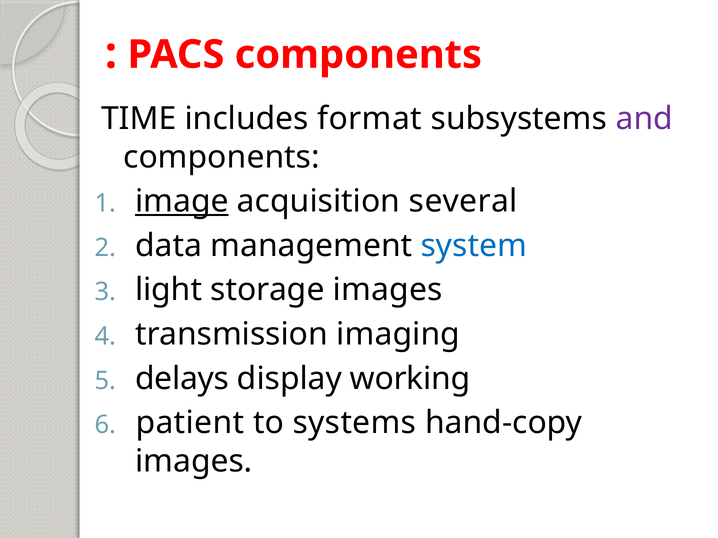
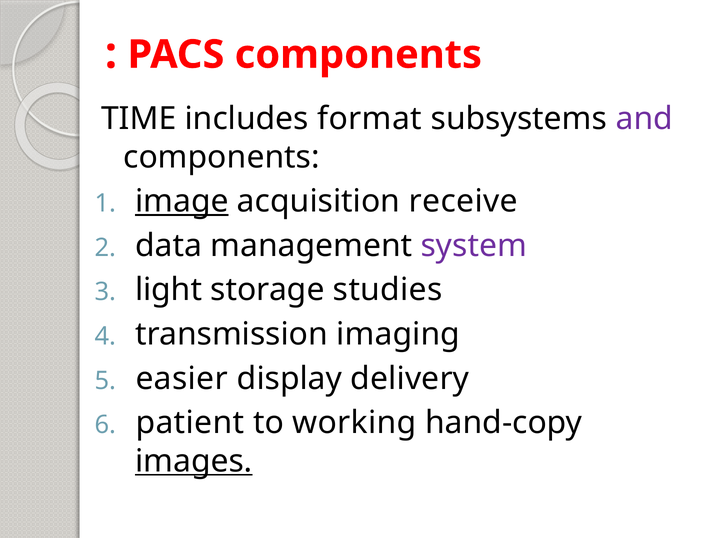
several: several -> receive (463, 202)
system colour: blue -> purple (474, 246)
storage images: images -> studies (388, 290)
delays: delays -> easier (182, 379)
working: working -> delivery (410, 379)
systems: systems -> working (354, 423)
images underline: none -> present (194, 462)
